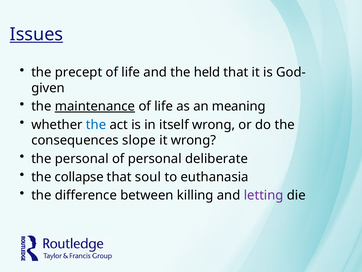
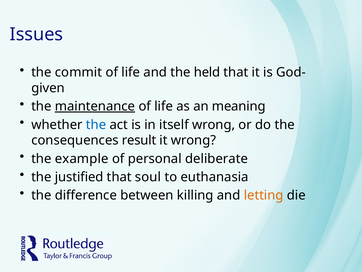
Issues underline: present -> none (36, 34)
precept: precept -> commit (78, 72)
slope: slope -> result (139, 140)
the personal: personal -> example (82, 158)
collapse: collapse -> justified (79, 177)
letting colour: purple -> orange (264, 195)
